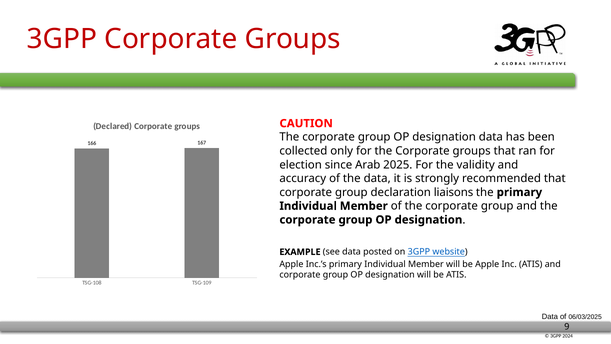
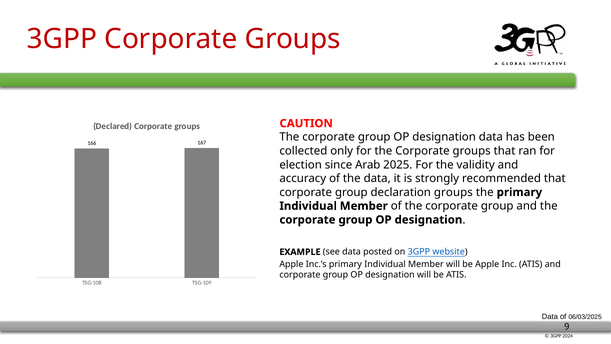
declaration liaisons: liaisons -> groups (453, 192)
